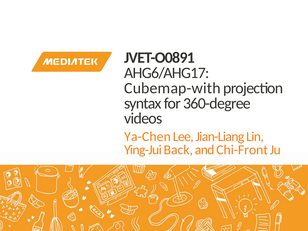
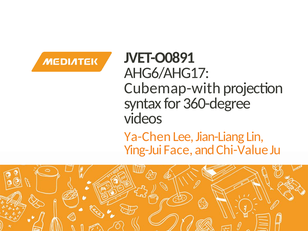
Back: Back -> Face (178, 150)
Chi-Front: Chi-Front -> Chi-Value (242, 150)
